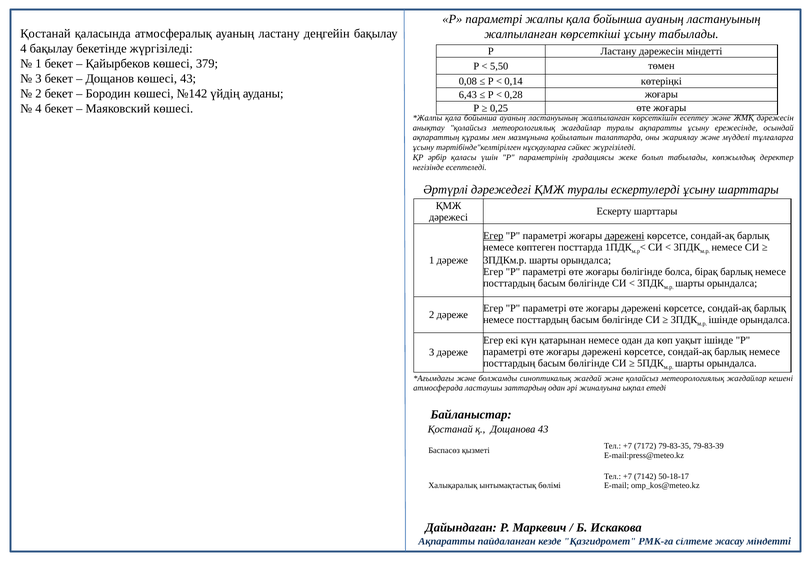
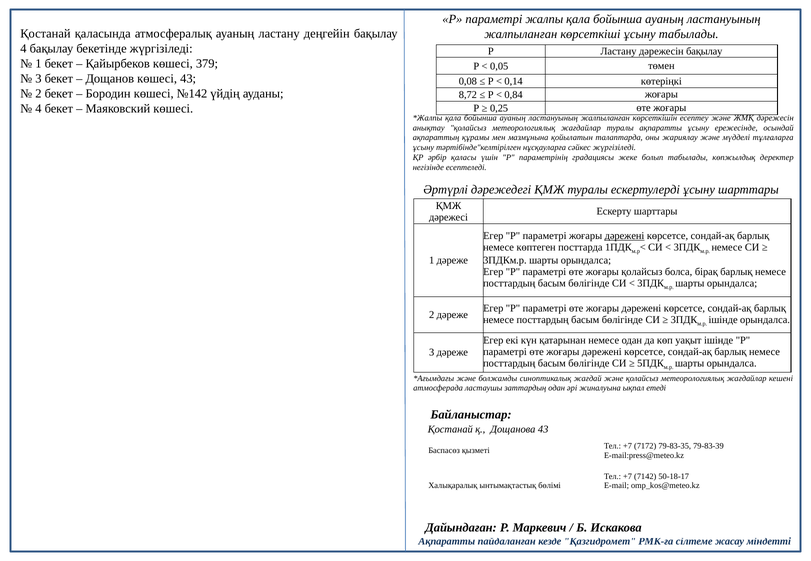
дәрежесін міндетті: міндетті -> бақылау (704, 51)
5,50: 5,50 -> 0,05 (499, 66)
6,43: 6,43 -> 8,72 (468, 95)
0,28: 0,28 -> 0,84 (514, 95)
Егер underline: present -> none (493, 236)
жоғары бөлігінде: бөлігінде -> қолайсыз (642, 272)
